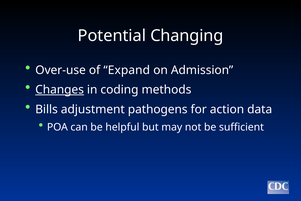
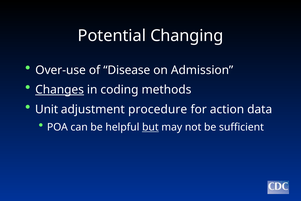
Expand: Expand -> Disease (127, 70)
Bills: Bills -> Unit (47, 109)
pathogens: pathogens -> procedure (158, 109)
but underline: none -> present (150, 127)
